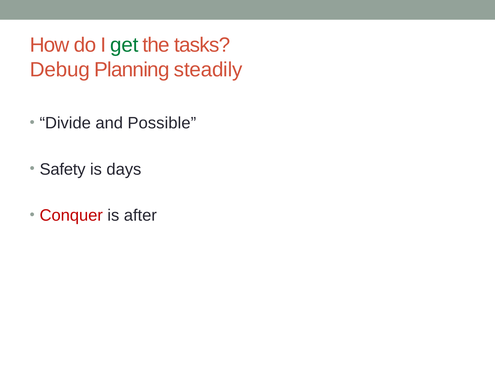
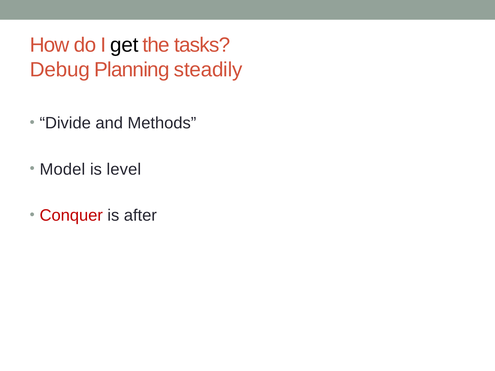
get colour: green -> black (124, 45)
Possible: Possible -> Methods (162, 123)
Safety: Safety -> Model (62, 169)
days: days -> level (124, 169)
